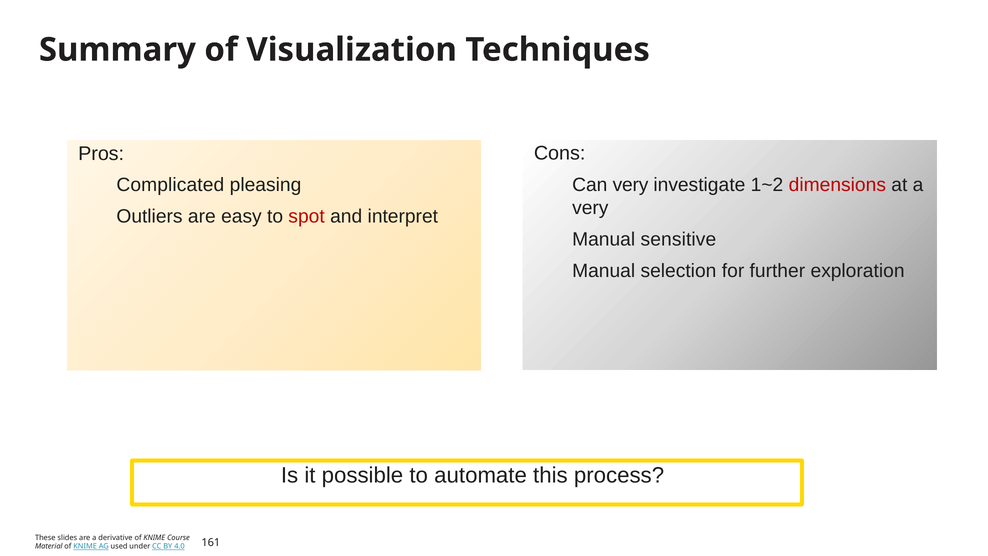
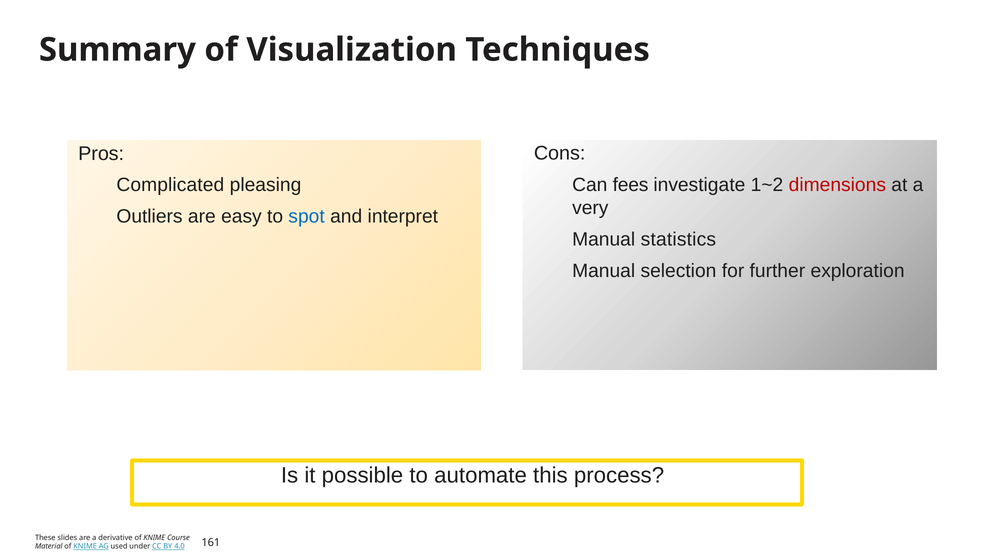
Can very: very -> fees (631, 185)
spot colour: red -> blue (307, 216)
sensitive: sensitive -> statistics (678, 239)
